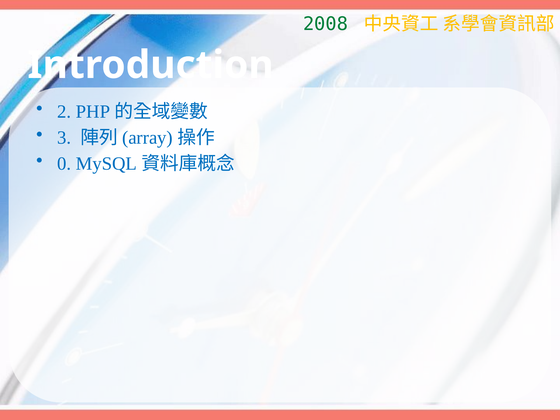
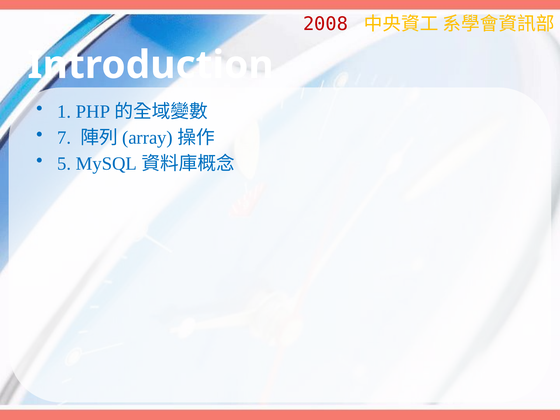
2008 colour: green -> red (326, 24)
2: 2 -> 1 (64, 112)
3: 3 -> 7 (64, 138)
0: 0 -> 5 (64, 164)
